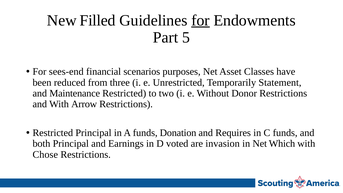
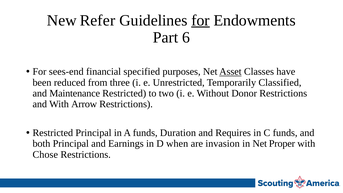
Filled: Filled -> Refer (97, 20)
5: 5 -> 6 (186, 37)
scenarios: scenarios -> specified (142, 72)
Asset underline: none -> present (230, 72)
Statement: Statement -> Classified (280, 82)
Donation: Donation -> Duration (178, 133)
voted: voted -> when (177, 144)
Which: Which -> Proper (282, 144)
